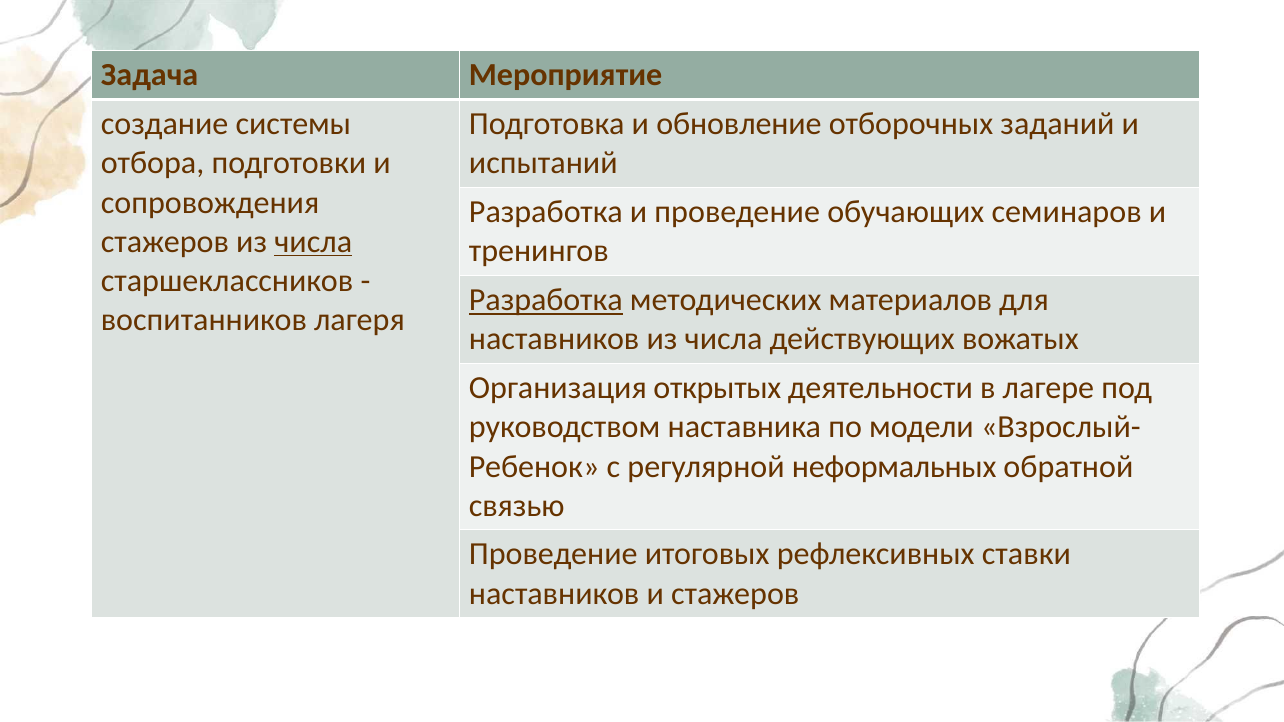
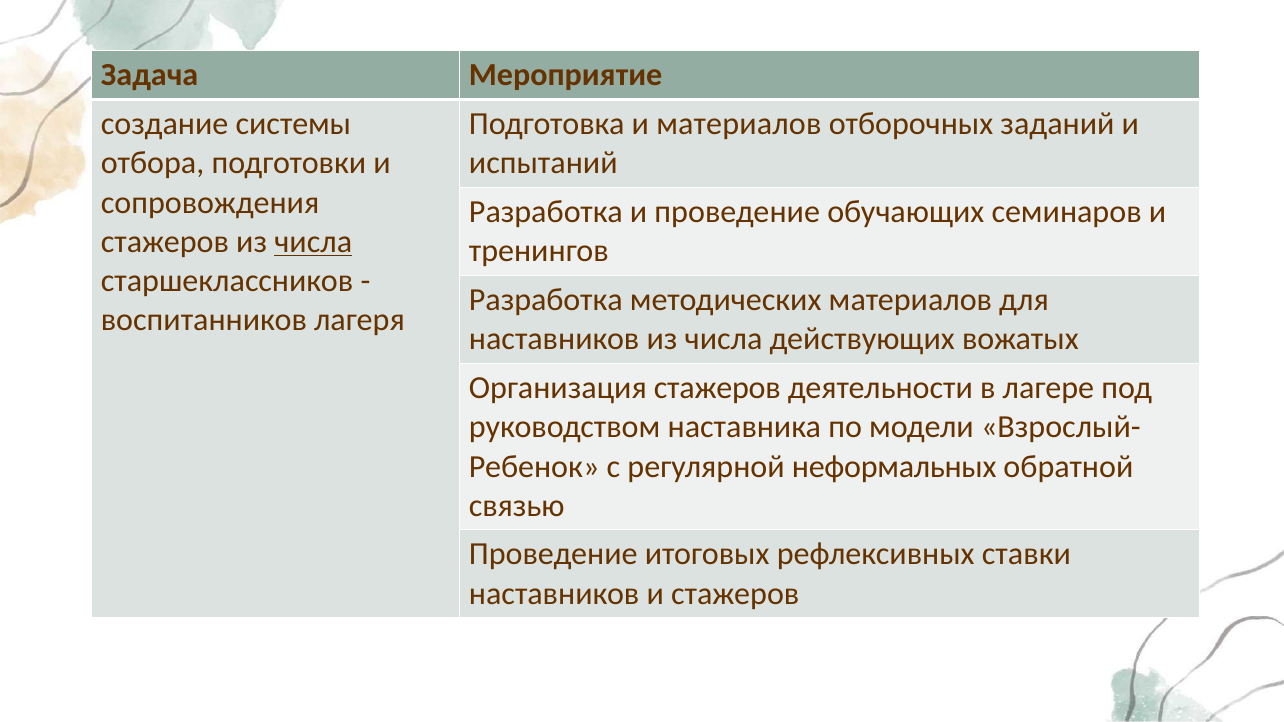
и обновление: обновление -> материалов (739, 124)
Разработка underline: present -> none (546, 300)
Организация открытых: открытых -> стажеров (717, 388)
